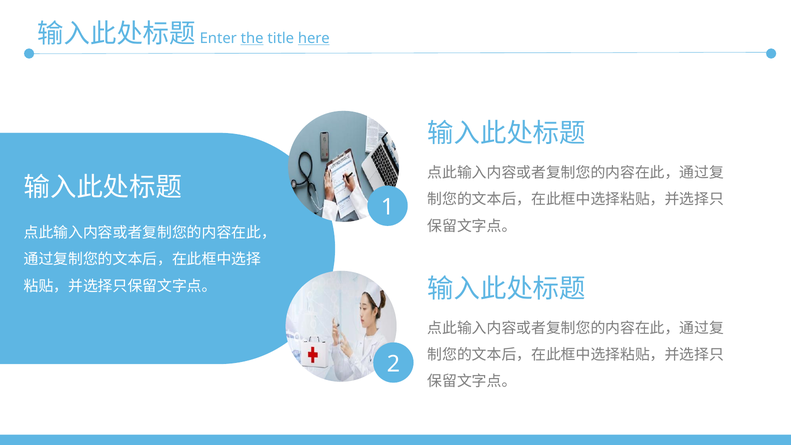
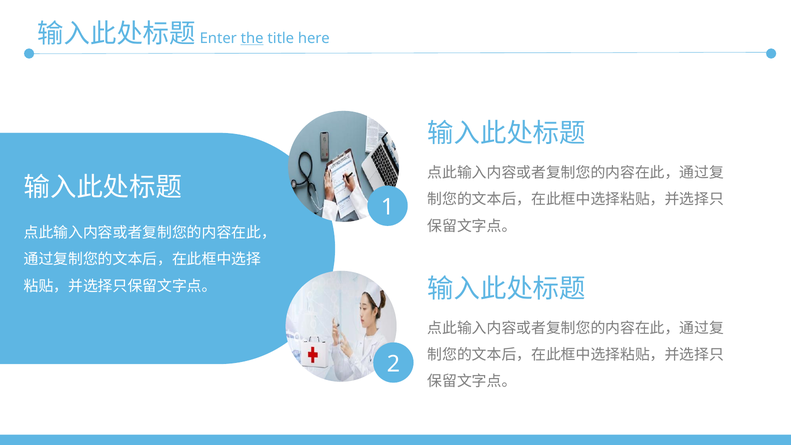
here underline: present -> none (314, 38)
